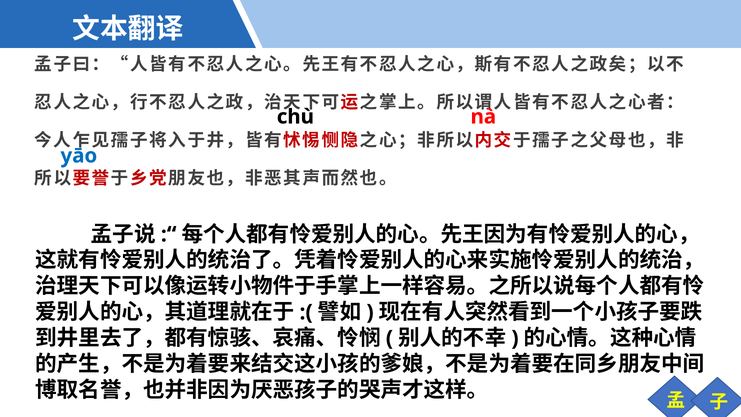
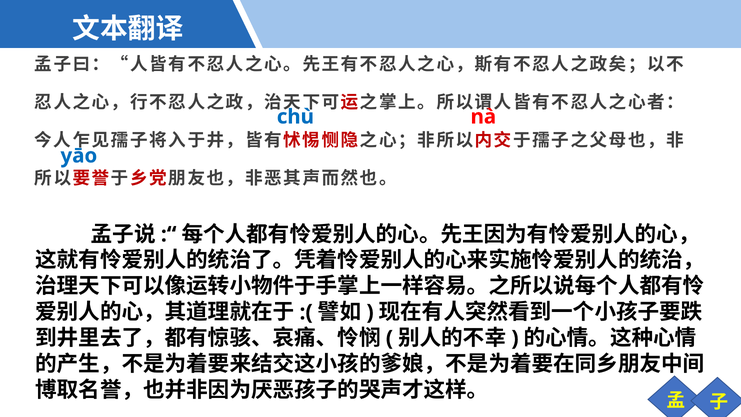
chù colour: black -> blue (295, 117)
